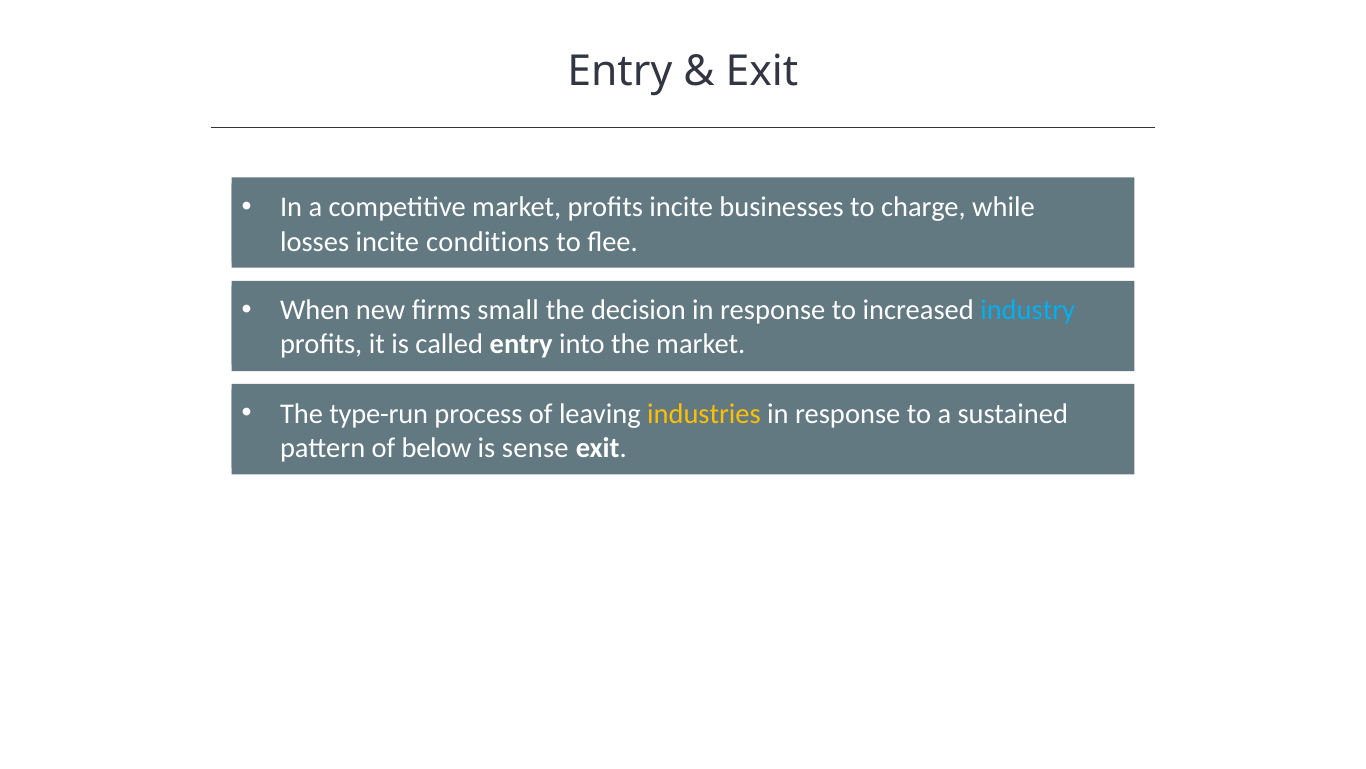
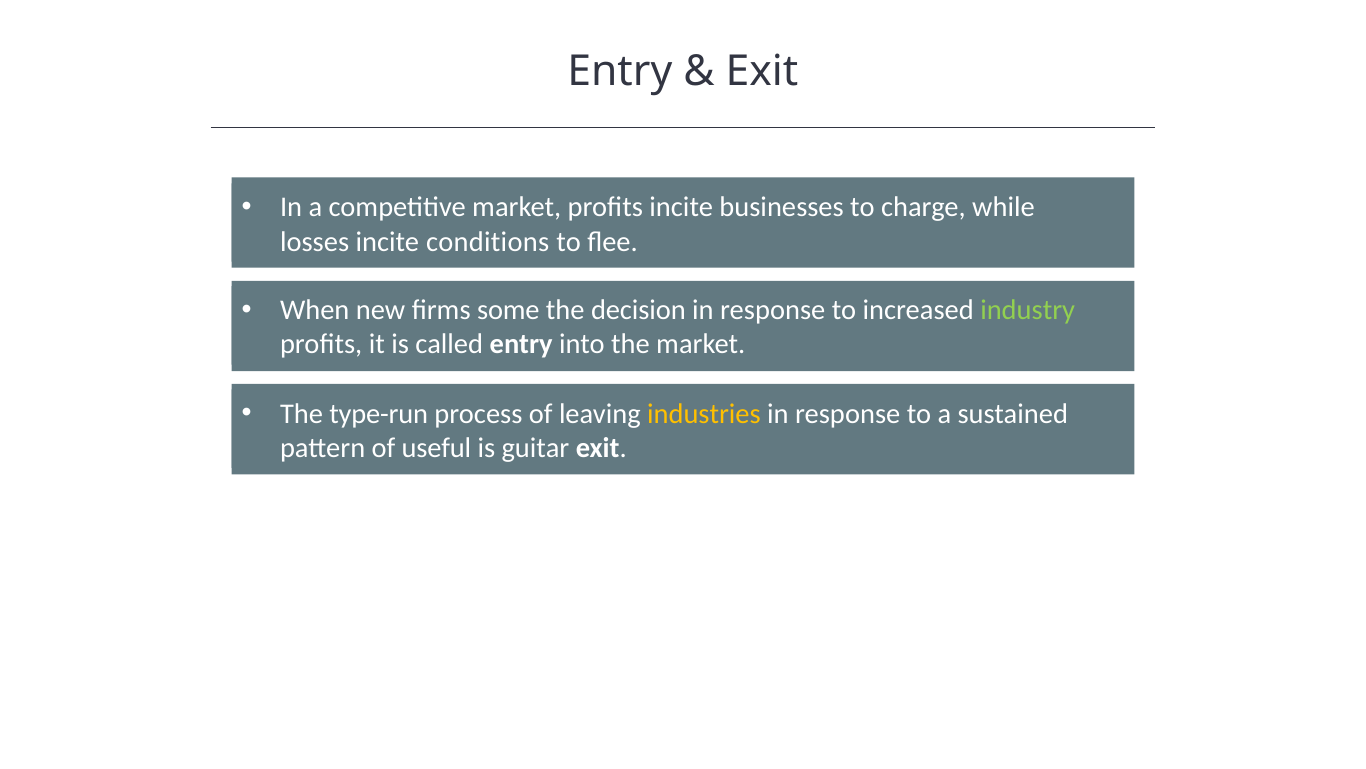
small: small -> some (508, 310)
industry colour: light blue -> light green (1028, 310)
below: below -> useful (436, 447)
sense: sense -> guitar (535, 447)
